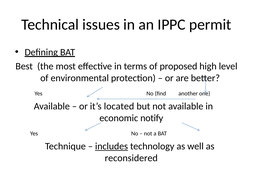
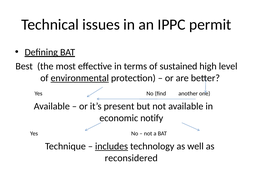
proposed: proposed -> sustained (178, 66)
environmental underline: none -> present (80, 78)
located: located -> present (119, 106)
